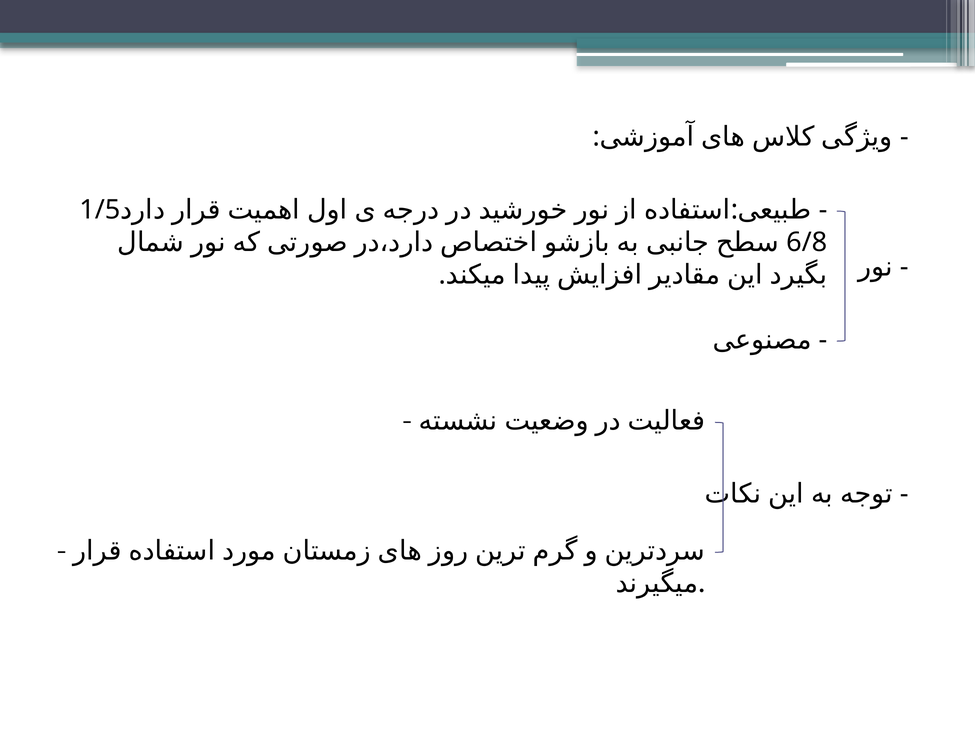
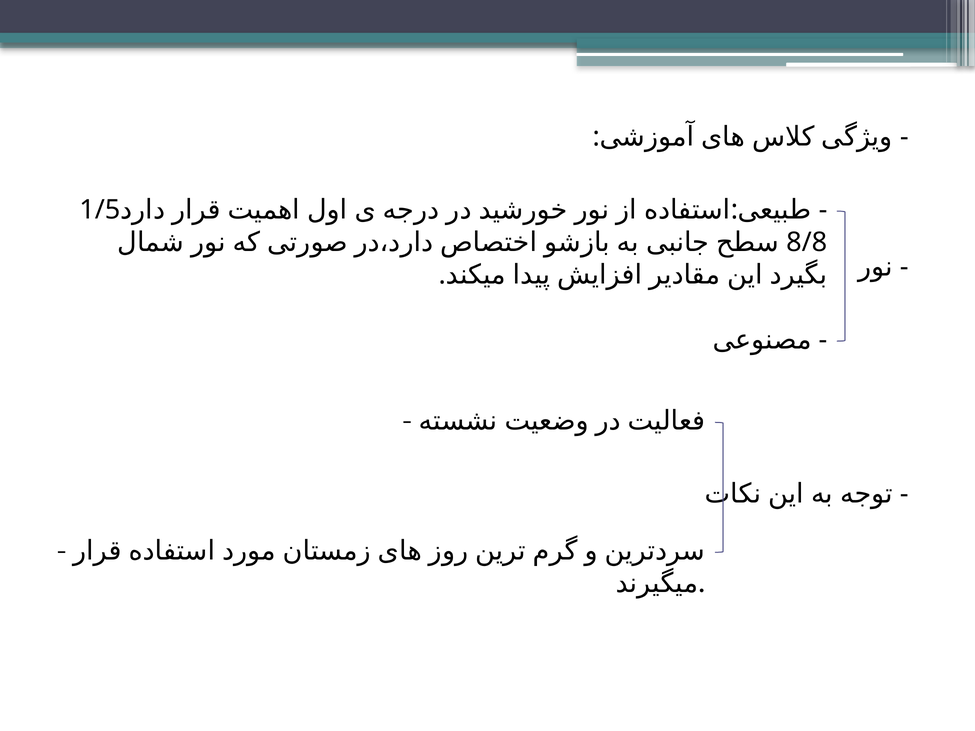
6/8: 6/8 -> 8/8 (807, 242)
